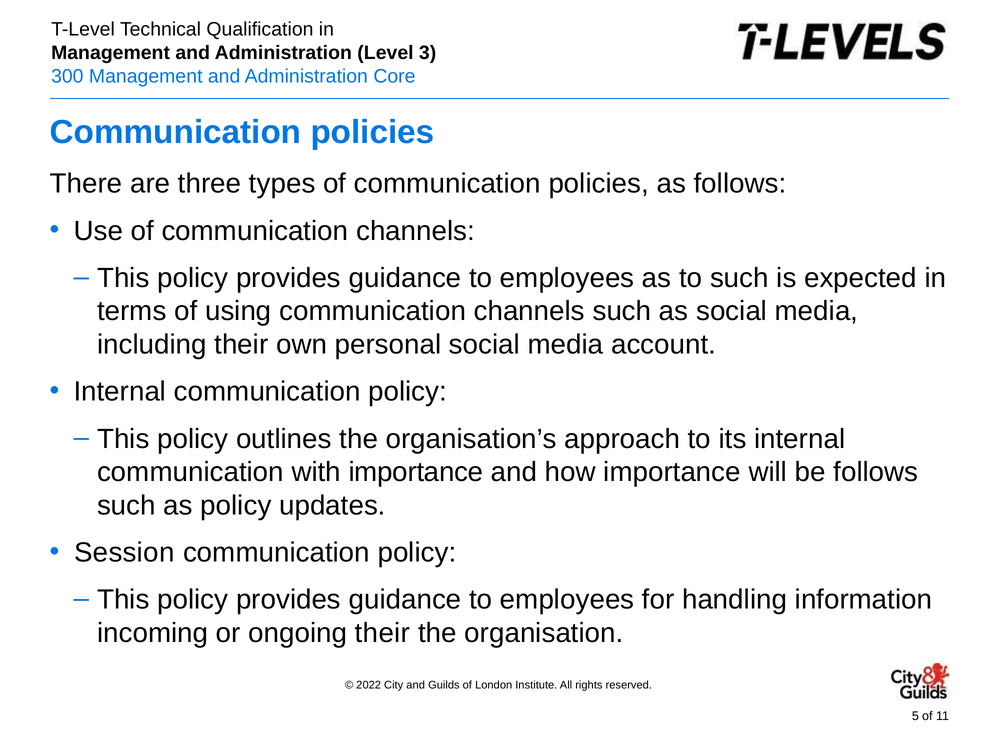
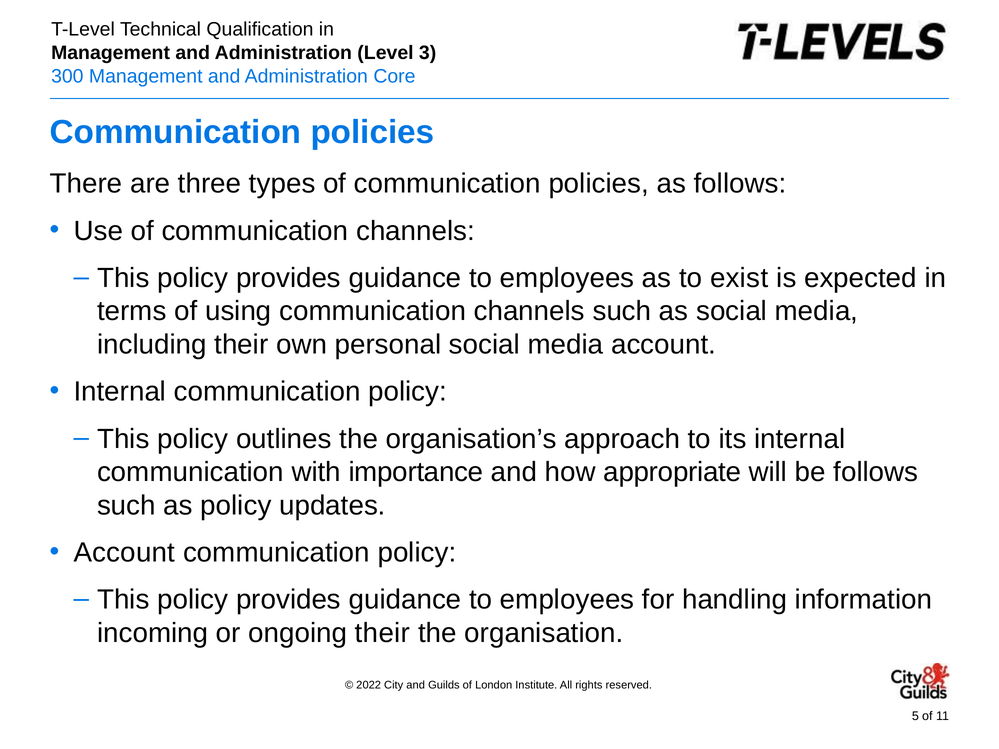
to such: such -> exist (739, 278)
how importance: importance -> appropriate (672, 472)
Session: Session -> Account (124, 553)
